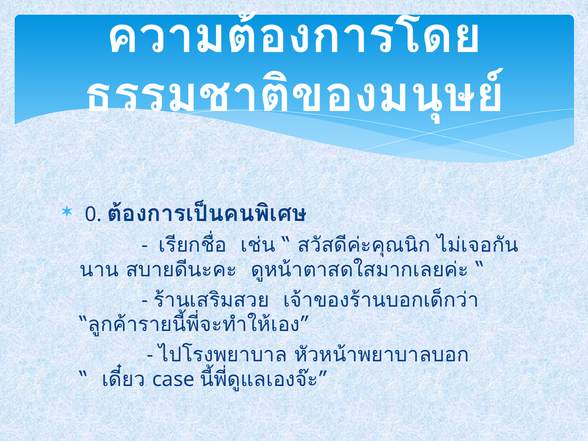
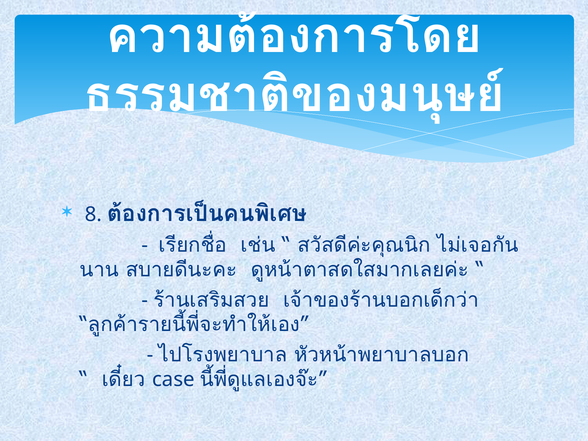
0: 0 -> 8 (93, 214)
